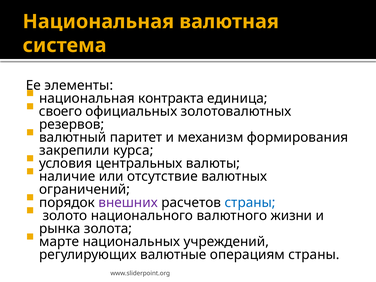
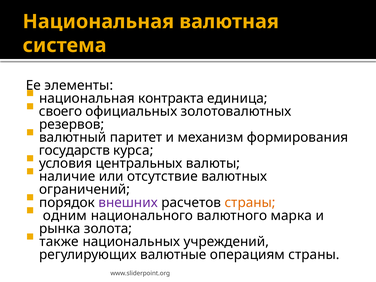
закрепили: закрепили -> государств (74, 150)
страны colour: blue -> orange (250, 203)
золото: золото -> одним (65, 216)
жизни: жизни -> марка (291, 216)
марте: марте -> также (59, 242)
